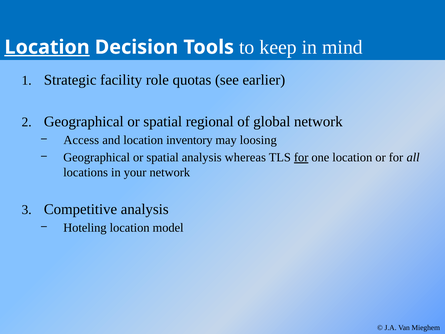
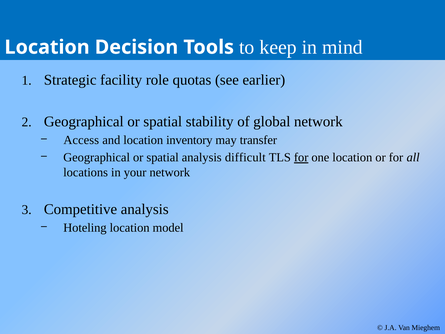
Location underline: present -> none (47, 47)
regional: regional -> stability (210, 121)
loosing: loosing -> transfer (258, 140)
whereas: whereas -> difficult (245, 157)
